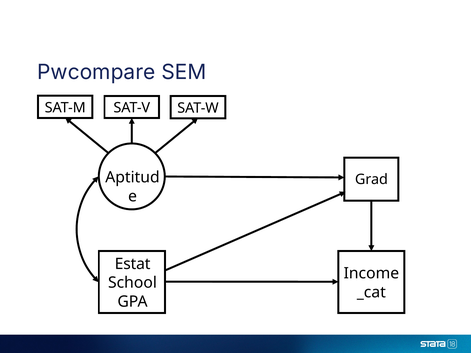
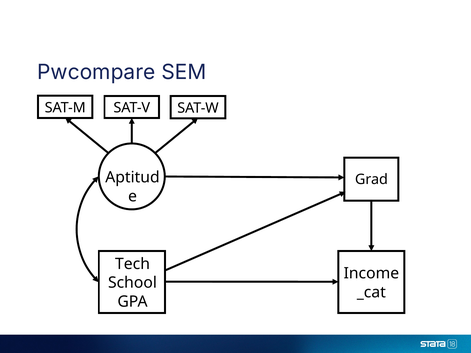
Estat: Estat -> Tech (132, 264)
